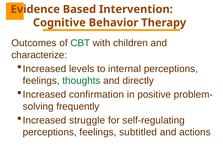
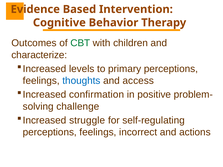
internal: internal -> primary (125, 69)
thoughts colour: green -> blue (81, 81)
directly: directly -> access (138, 81)
frequently: frequently -> challenge (78, 107)
subtitled: subtitled -> incorrect (138, 132)
